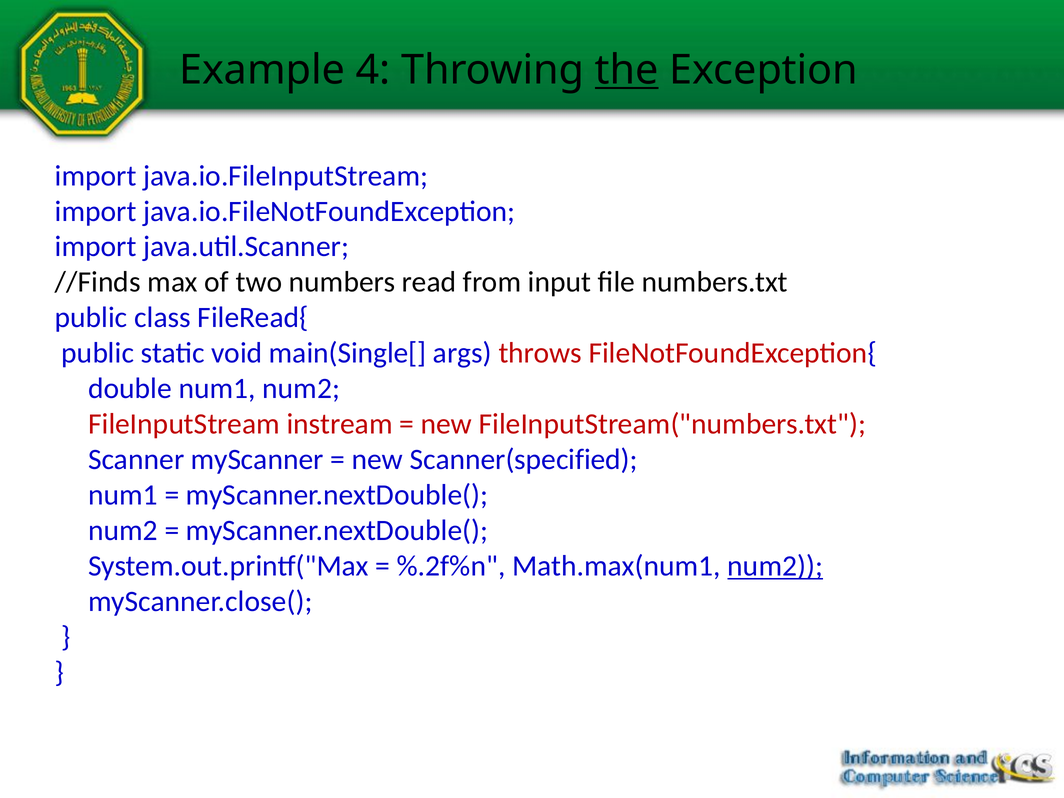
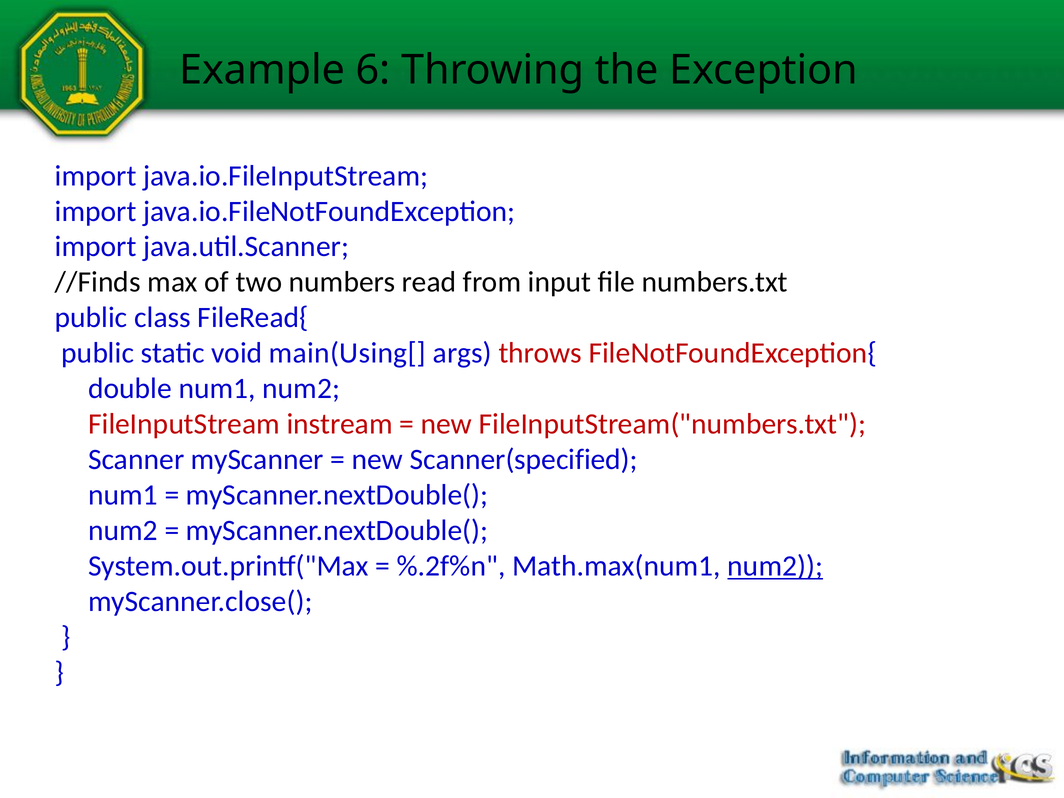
4: 4 -> 6 (373, 70)
the underline: present -> none (627, 70)
main(Single[: main(Single[ -> main(Using[ (347, 353)
